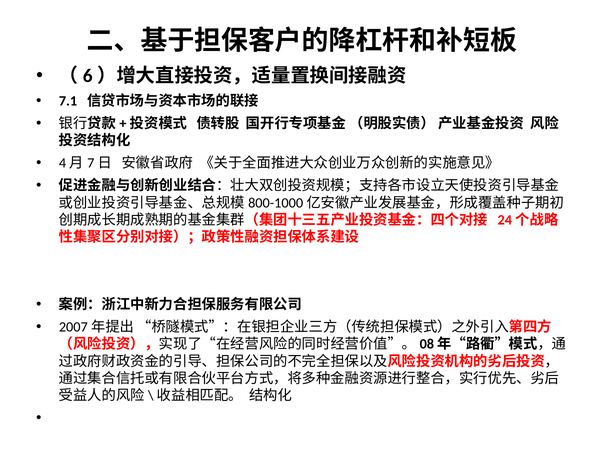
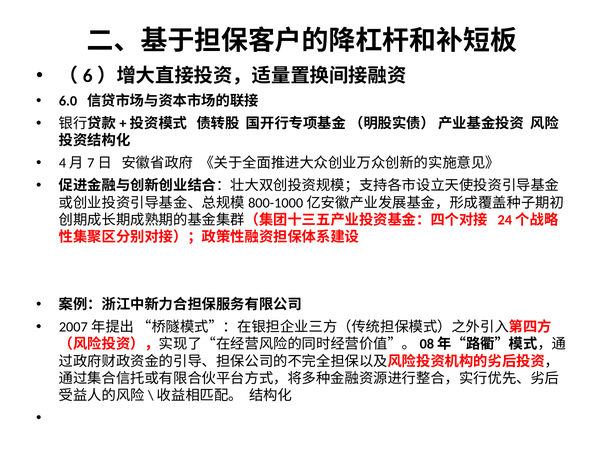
7.1: 7.1 -> 6.0 (68, 101)
